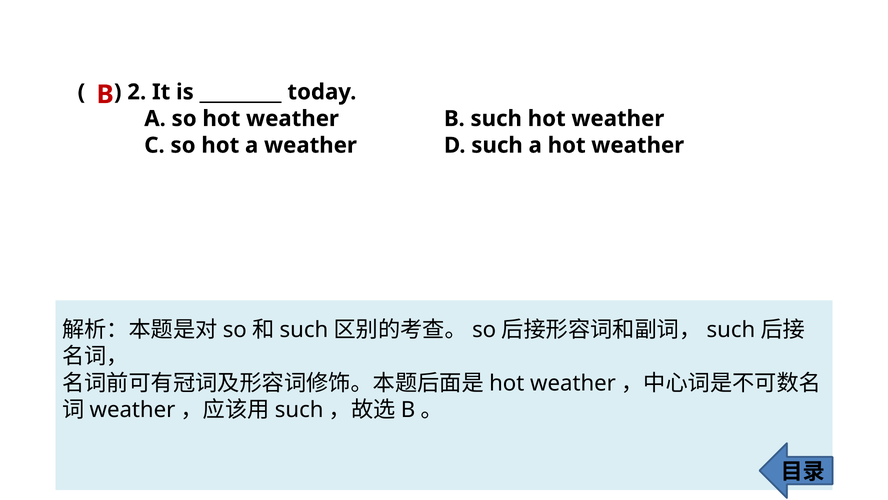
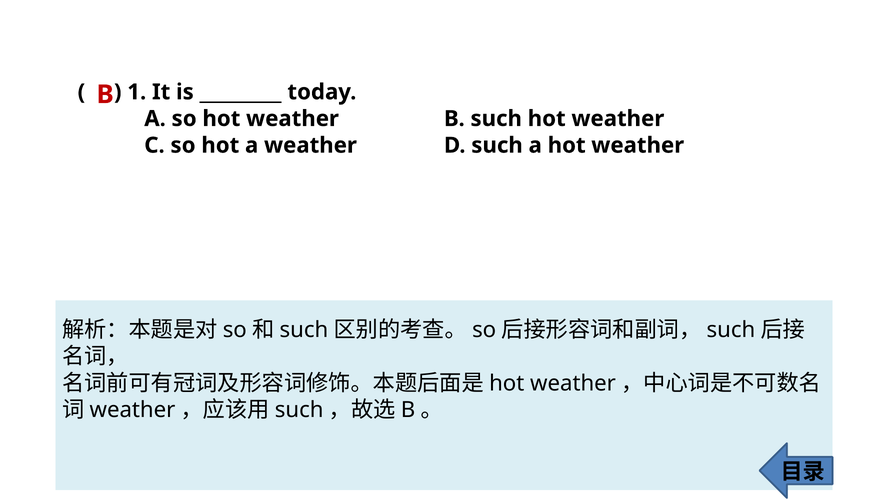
2: 2 -> 1 (137, 92)
